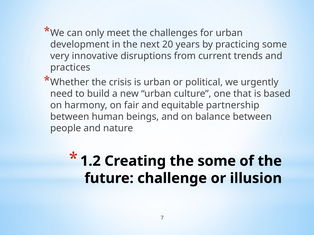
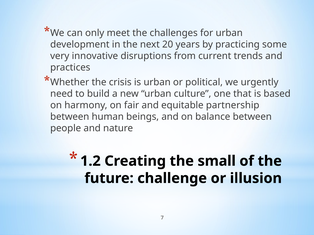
the some: some -> small (217, 161)
